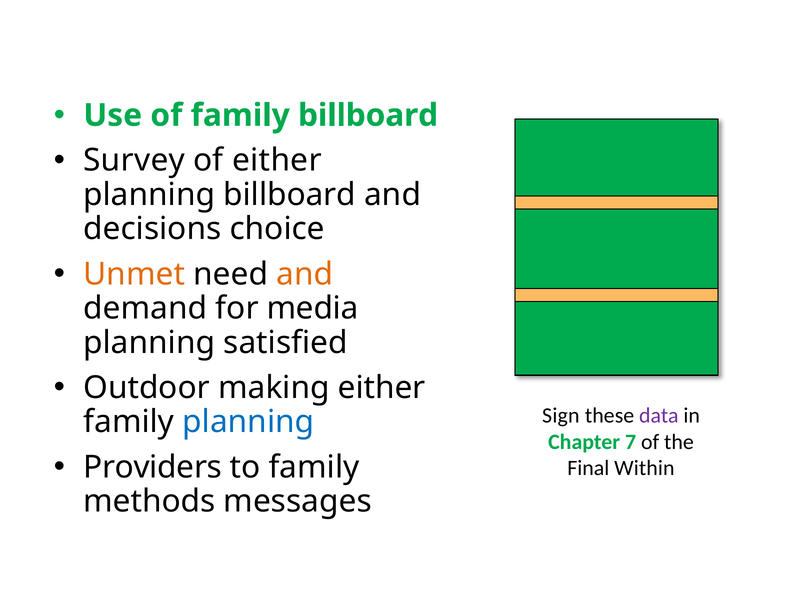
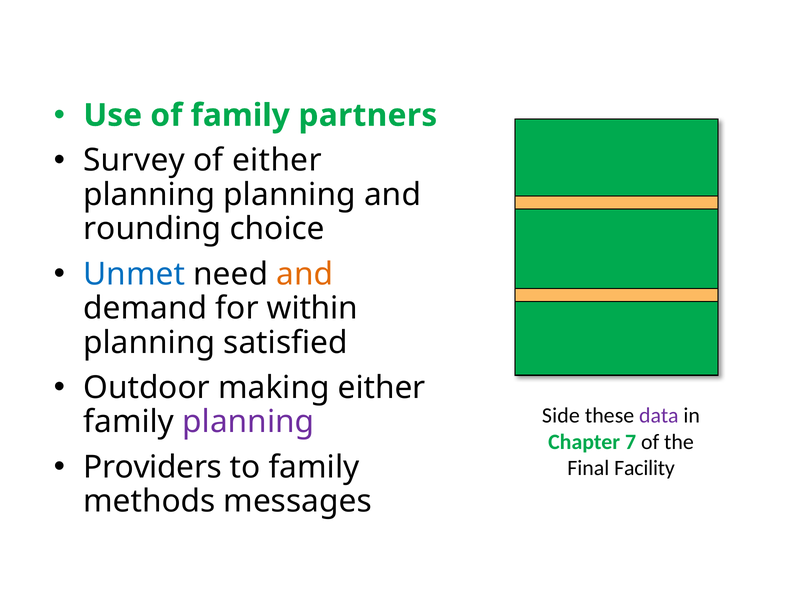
family billboard: billboard -> partners (368, 115)
planning billboard: billboard -> planning (290, 195)
decisions: decisions -> rounding (152, 229)
Unmet colour: orange -> blue (134, 274)
media: media -> within (312, 308)
Sign: Sign -> Side (561, 416)
planning colour: blue -> purple (248, 422)
Within: Within -> Facility (645, 468)
